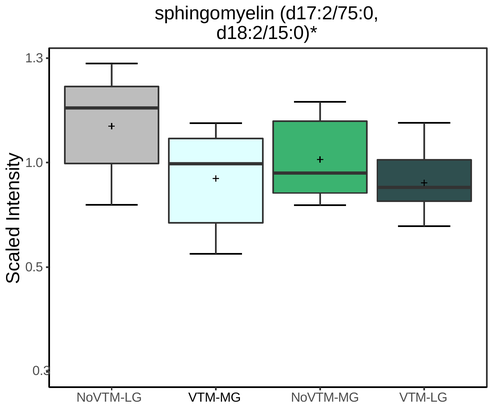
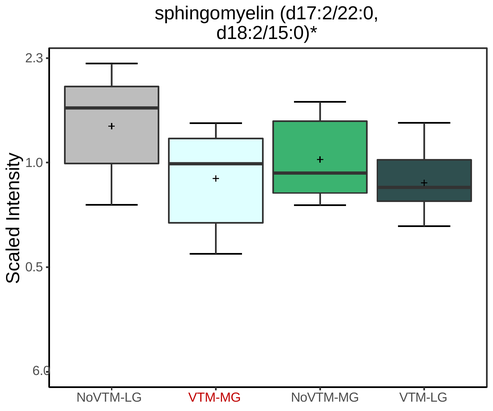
d17:2/75:0: d17:2/75:0 -> d17:2/22:0 (329, 13)
1.3: 1.3 -> 2.3 (34, 58)
0.3: 0.3 -> 6.0 (41, 371)
VTM-MG colour: black -> red (215, 397)
